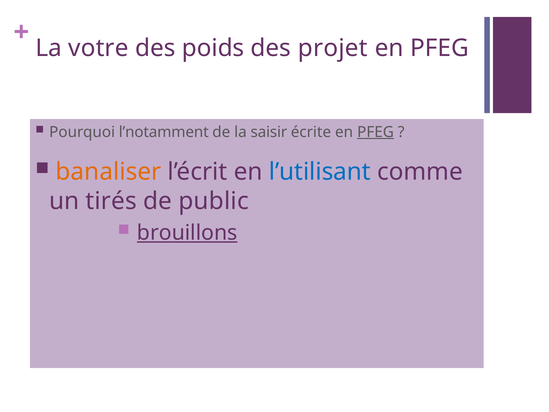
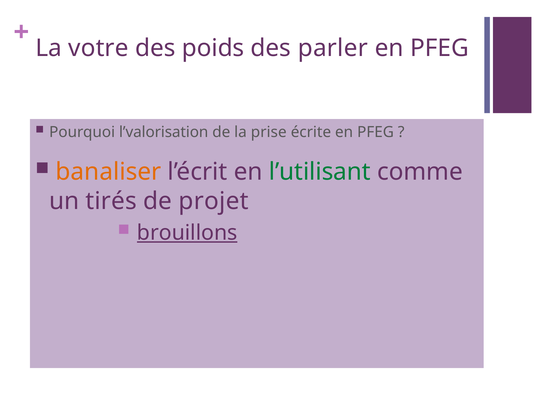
projet: projet -> parler (333, 48)
l’notamment: l’notamment -> l’valorisation (164, 132)
saisir: saisir -> prise (269, 132)
PFEG underline: present -> none (375, 132)
l’utilisant colour: blue -> green (320, 172)
public: public -> projet (214, 201)
